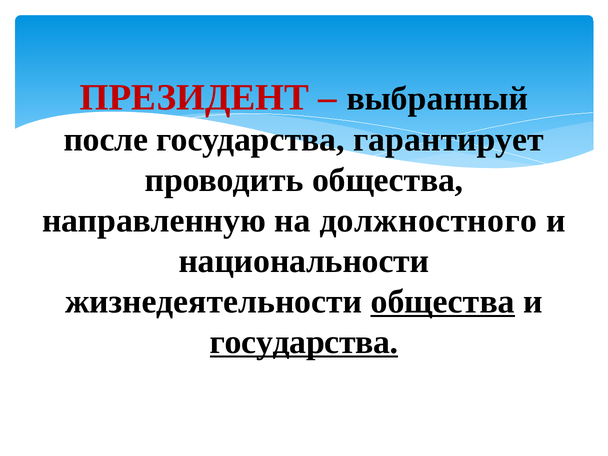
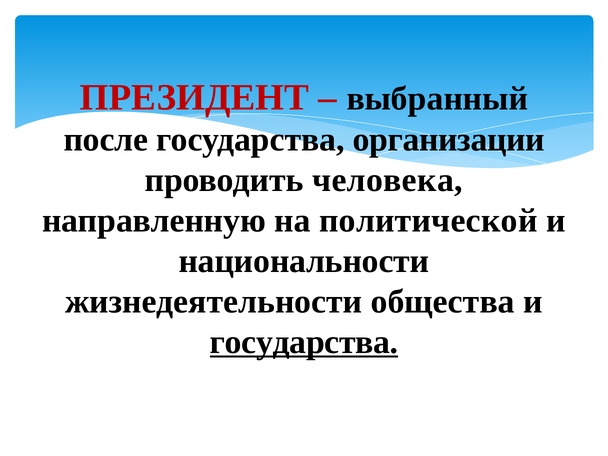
гарантирует: гарантирует -> организации (449, 140)
проводить общества: общества -> человека (387, 180)
должностного: должностного -> политической (428, 221)
общества underline: present -> none (443, 302)
